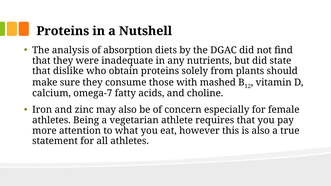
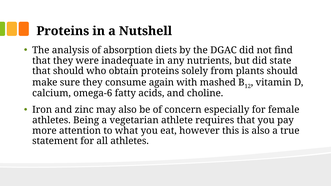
that dislike: dislike -> should (68, 71)
those: those -> again (161, 83)
omega-7: omega-7 -> omega-6 (93, 93)
